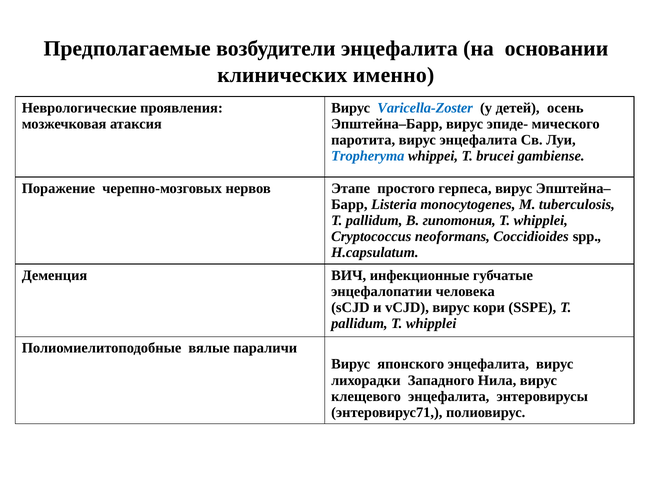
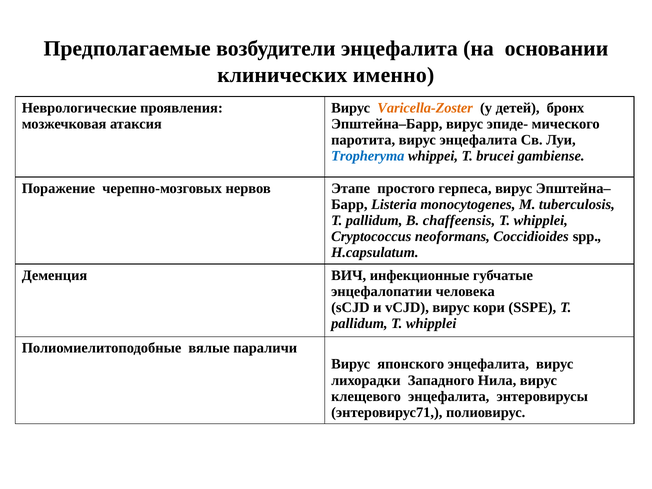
Varicella-Zoster colour: blue -> orange (425, 108)
осень: осень -> бронх (565, 108)
гипотония: гипотония -> chaffeensis (459, 221)
